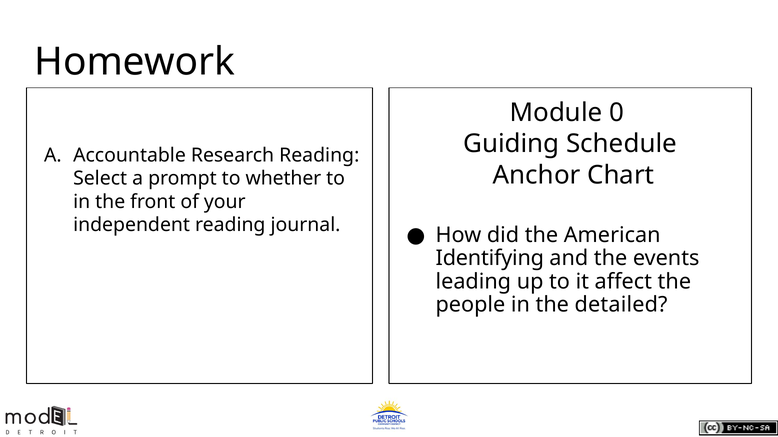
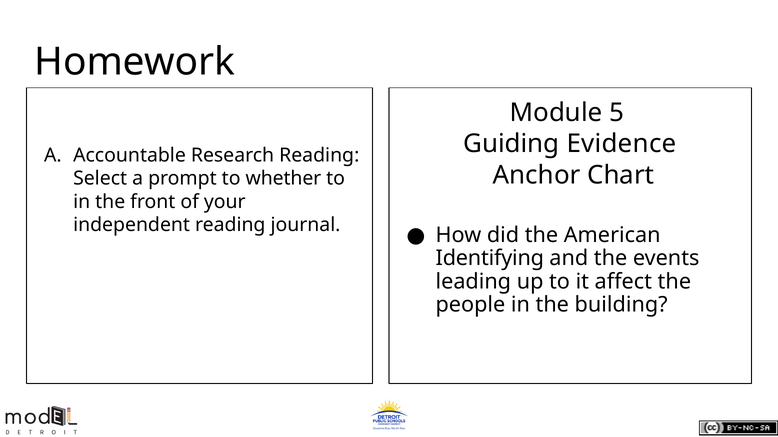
0: 0 -> 5 (616, 113)
Schedule: Schedule -> Evidence (622, 144)
detailed: detailed -> building (621, 305)
